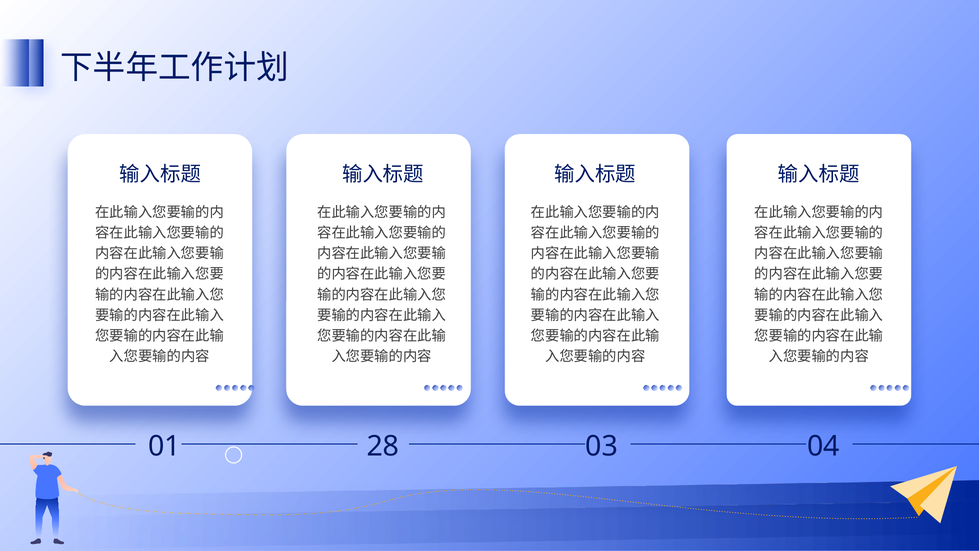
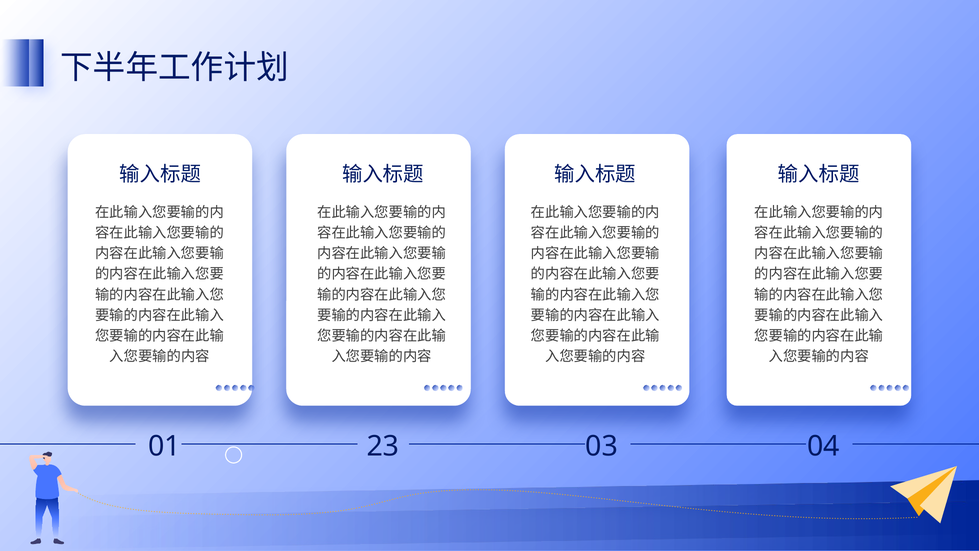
28: 28 -> 23 (383, 446)
